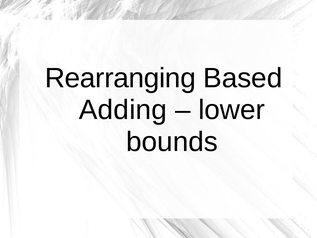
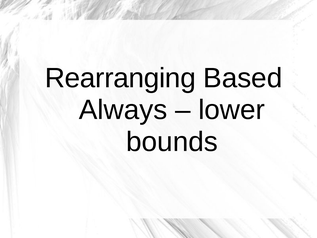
Adding: Adding -> Always (123, 110)
